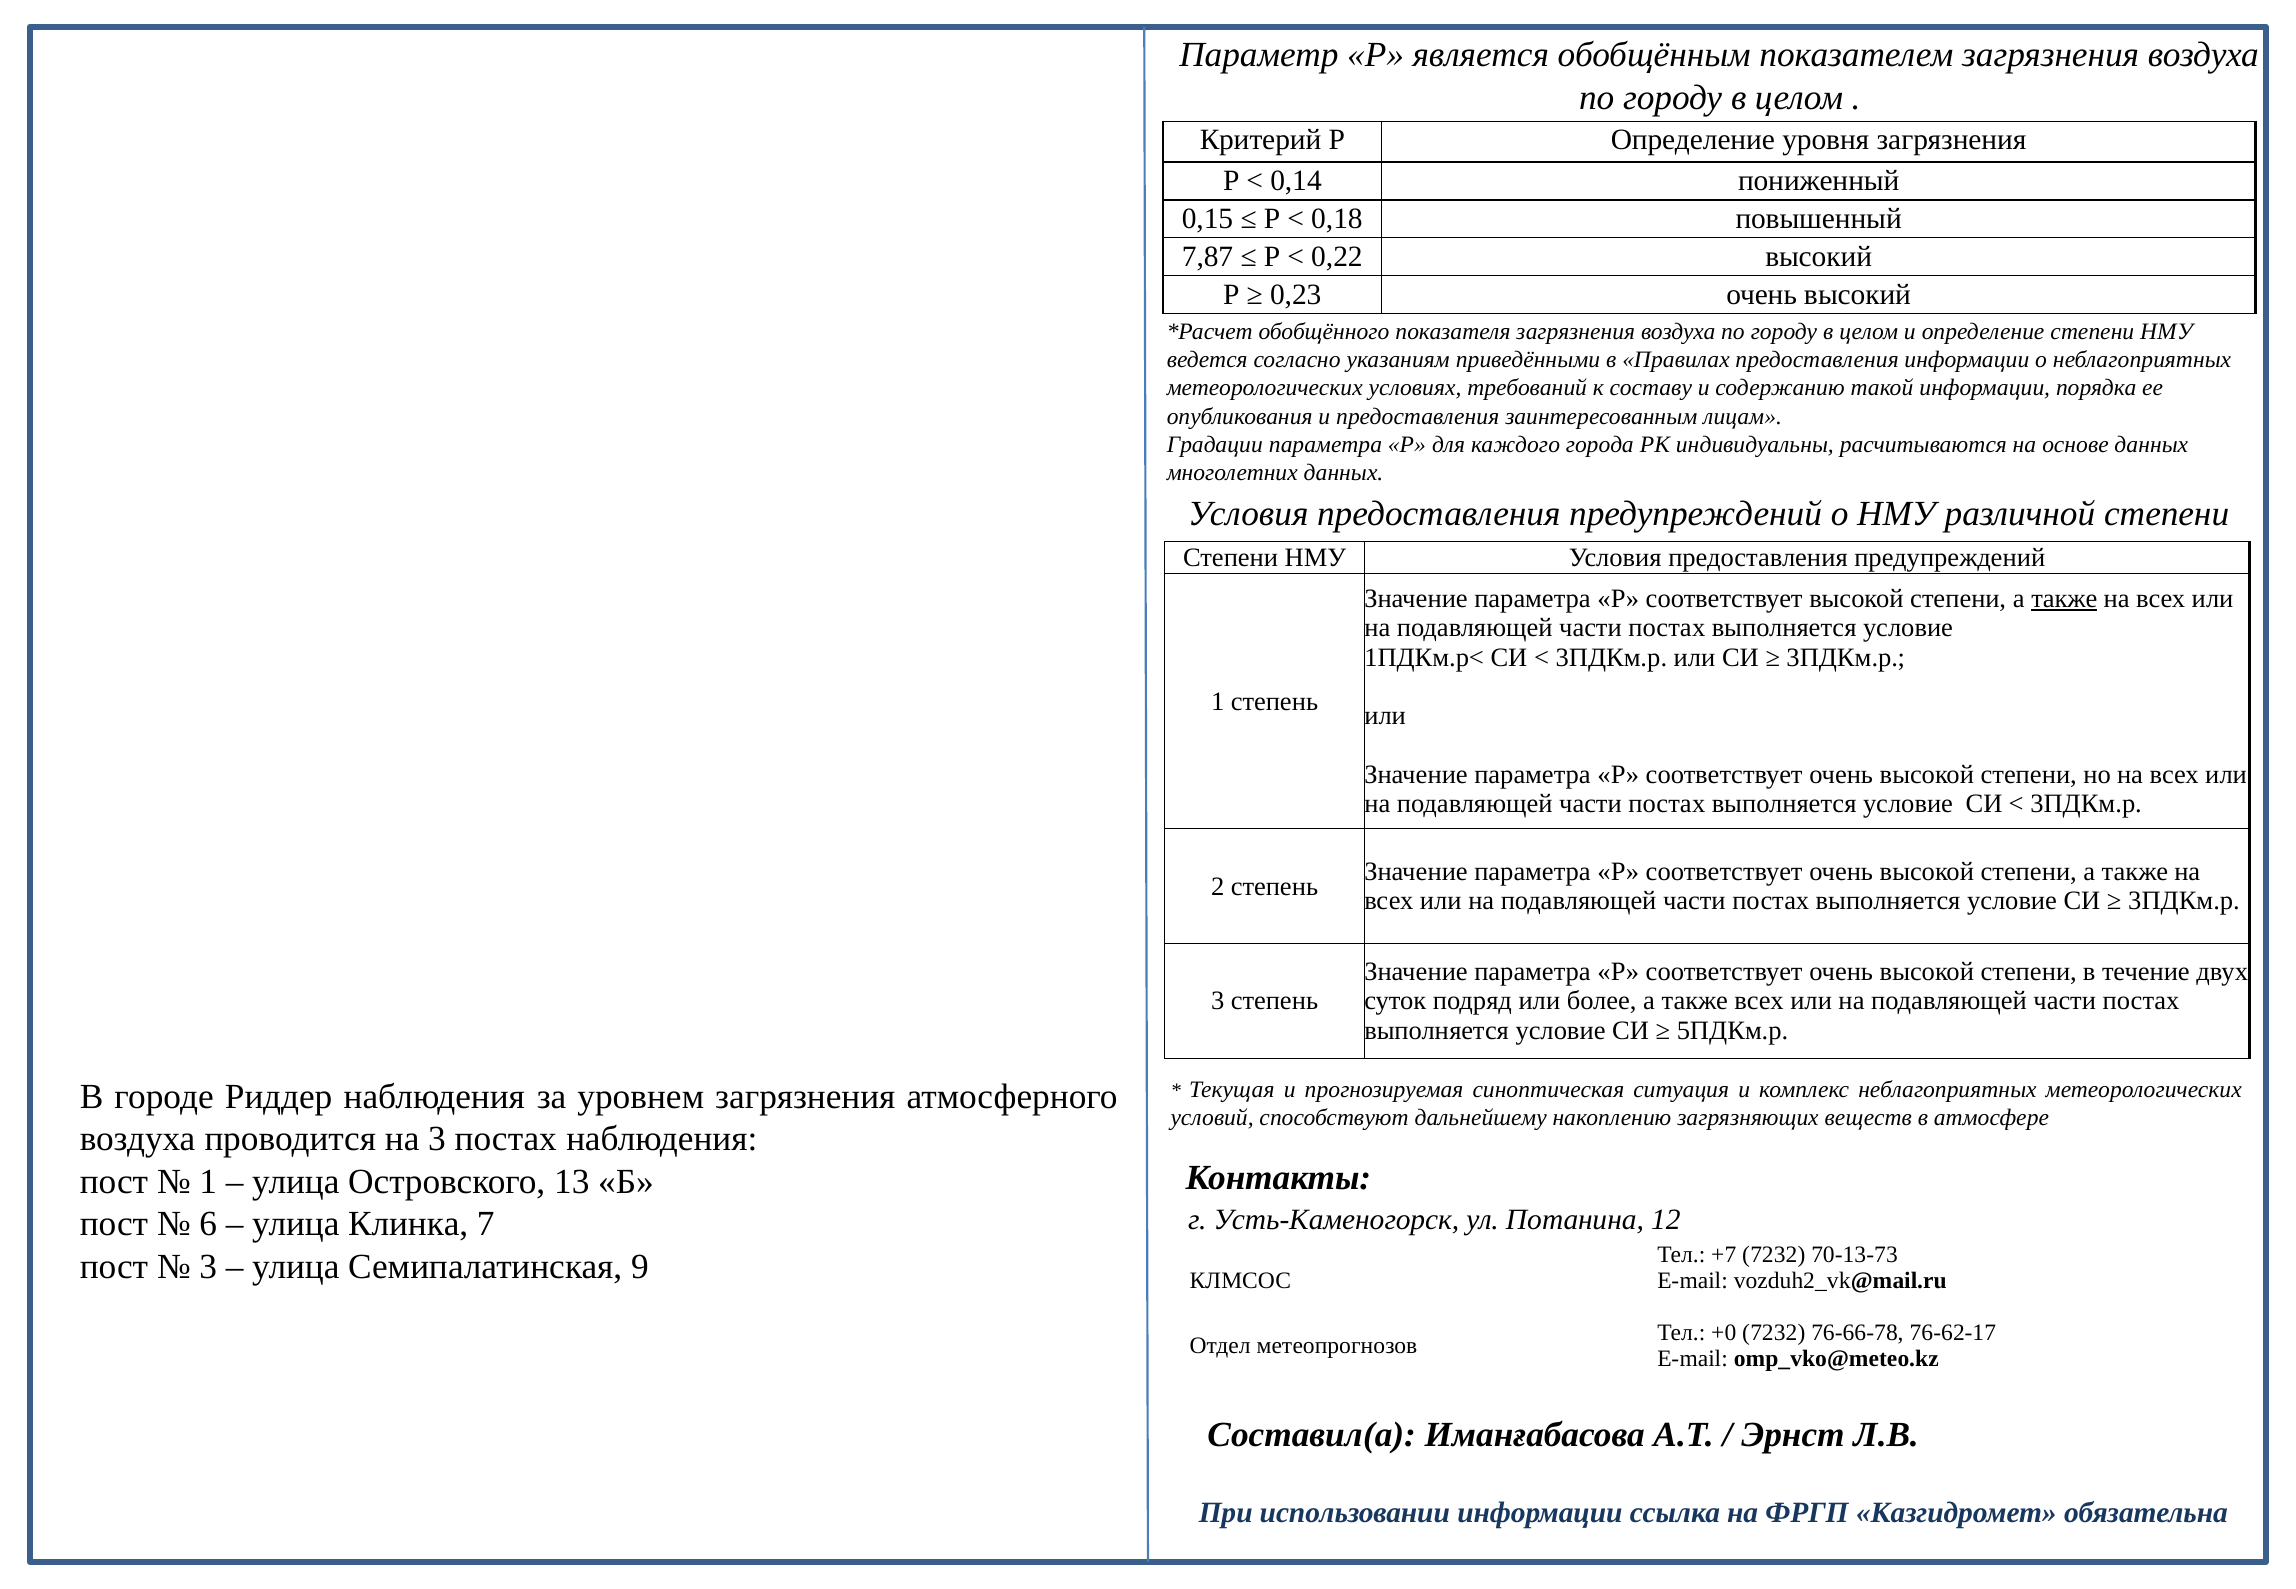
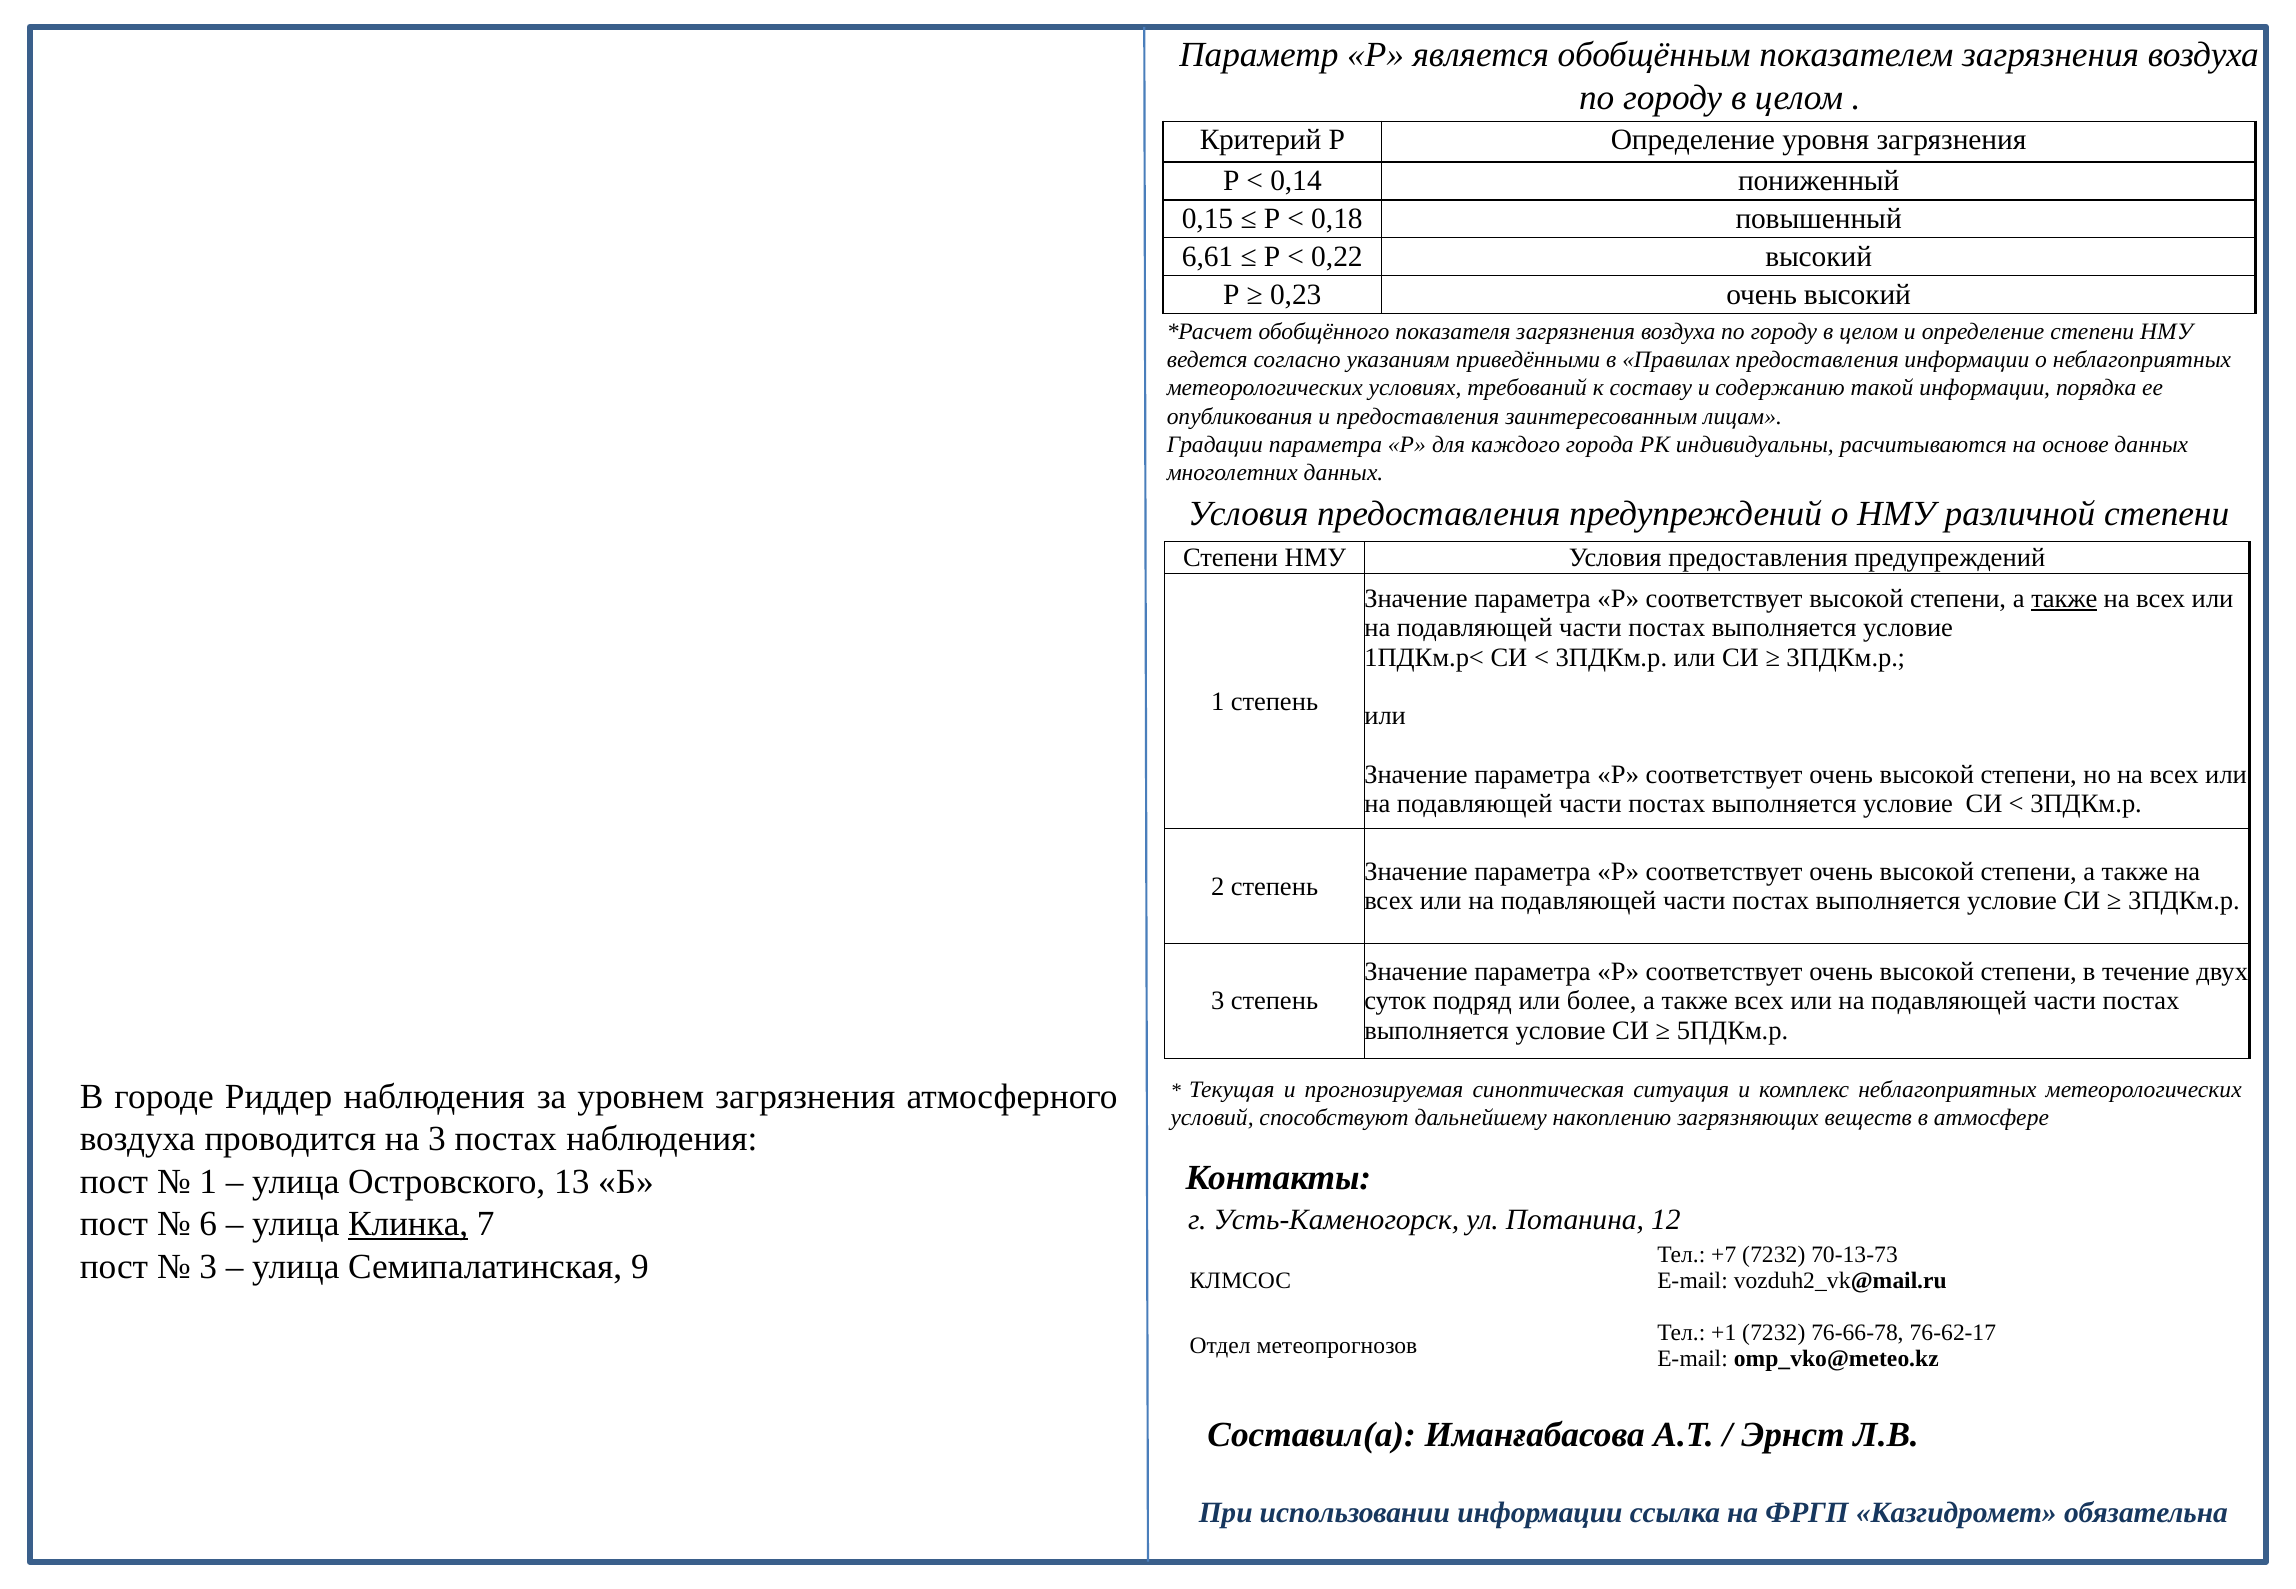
7,87: 7,87 -> 6,61 (1208, 257)
Клинка underline: none -> present (408, 1224)
+0: +0 -> +1 (1724, 1333)
